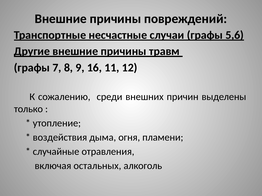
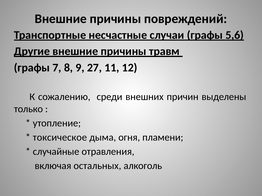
16: 16 -> 27 (94, 68)
воздействия: воздействия -> токсическое (60, 138)
